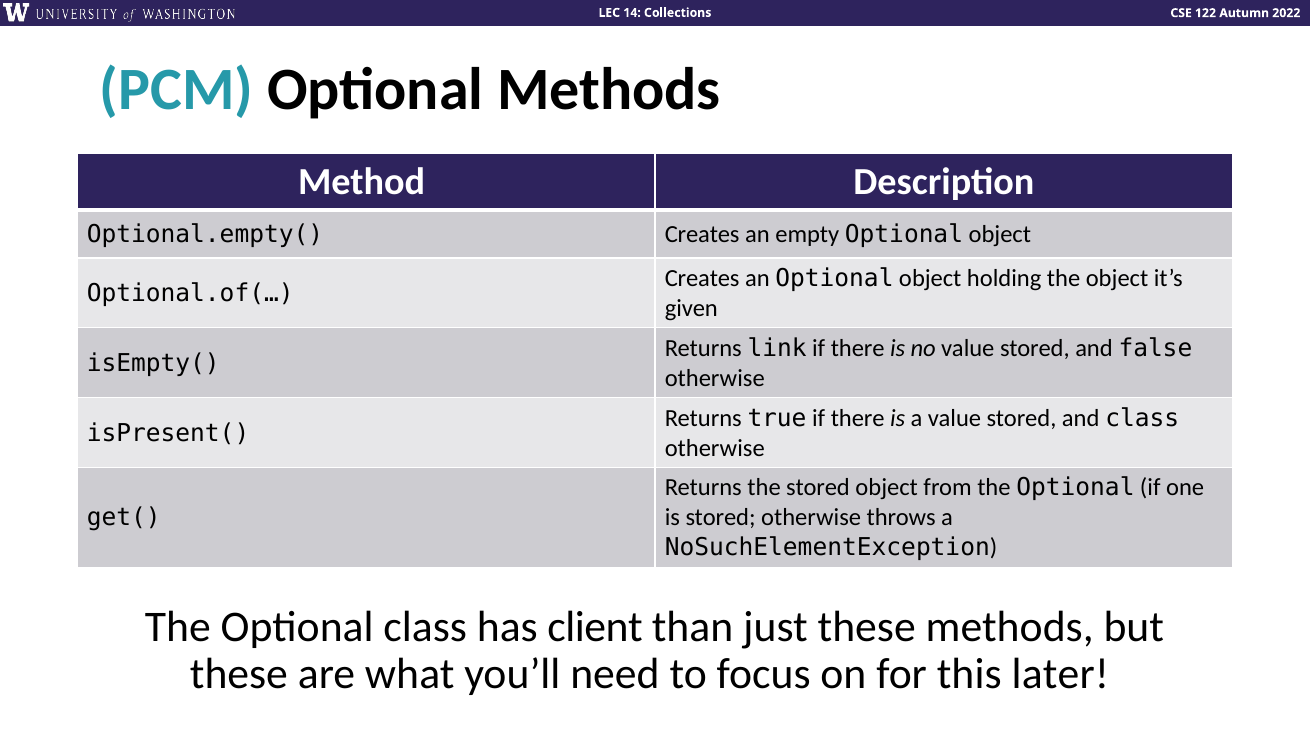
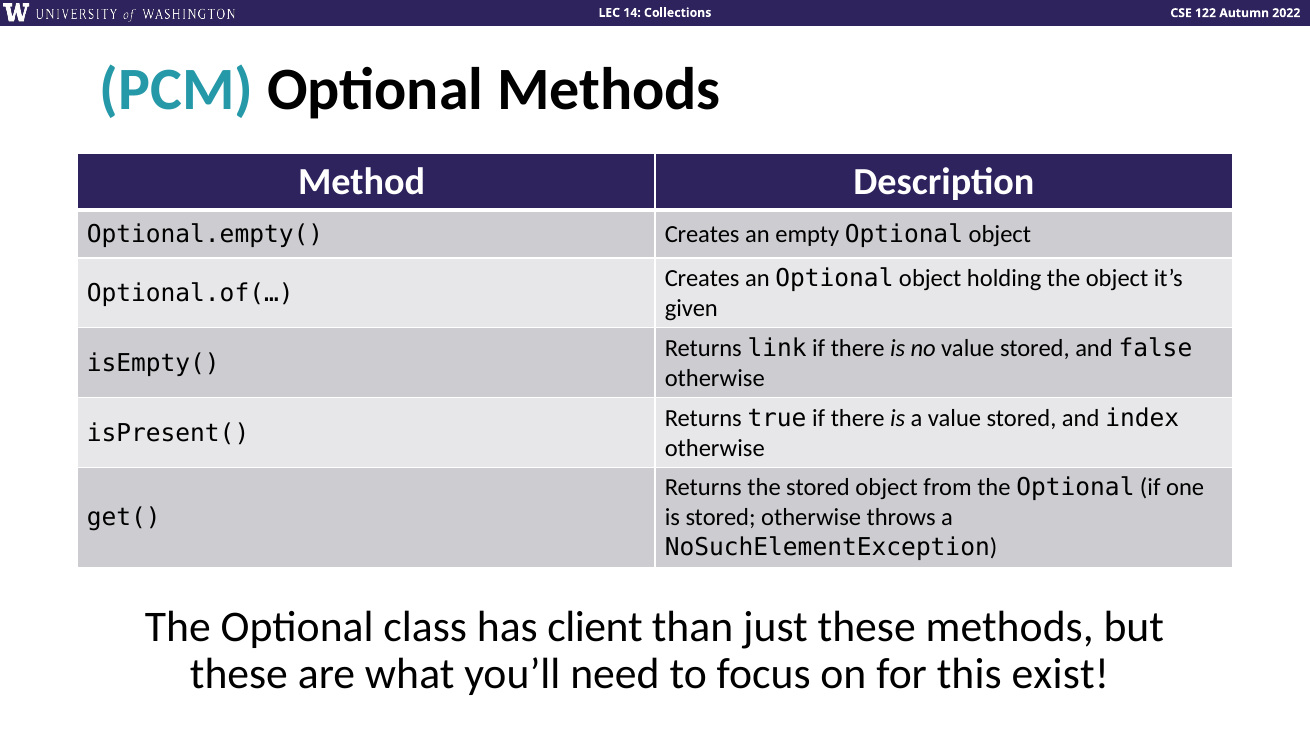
and class: class -> index (1142, 418)
later: later -> exist (1060, 674)
